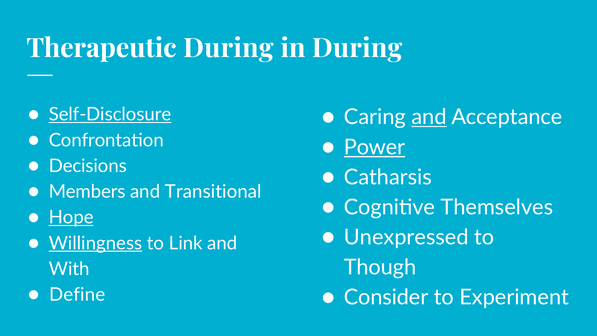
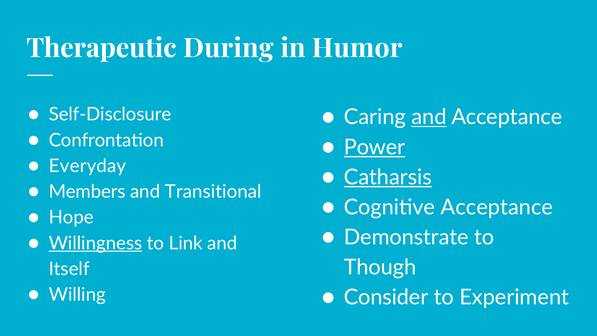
in During: During -> Humor (357, 48)
Self-Disclosure underline: present -> none (110, 114)
Decisions: Decisions -> Everyday (88, 166)
Catharsis underline: none -> present (388, 177)
Cognitive Themselves: Themselves -> Acceptance (497, 207)
Hope underline: present -> none (71, 217)
Unexpressed: Unexpressed -> Demonstrate (406, 237)
With: With -> Itself (69, 269)
Define: Define -> Willing (77, 295)
